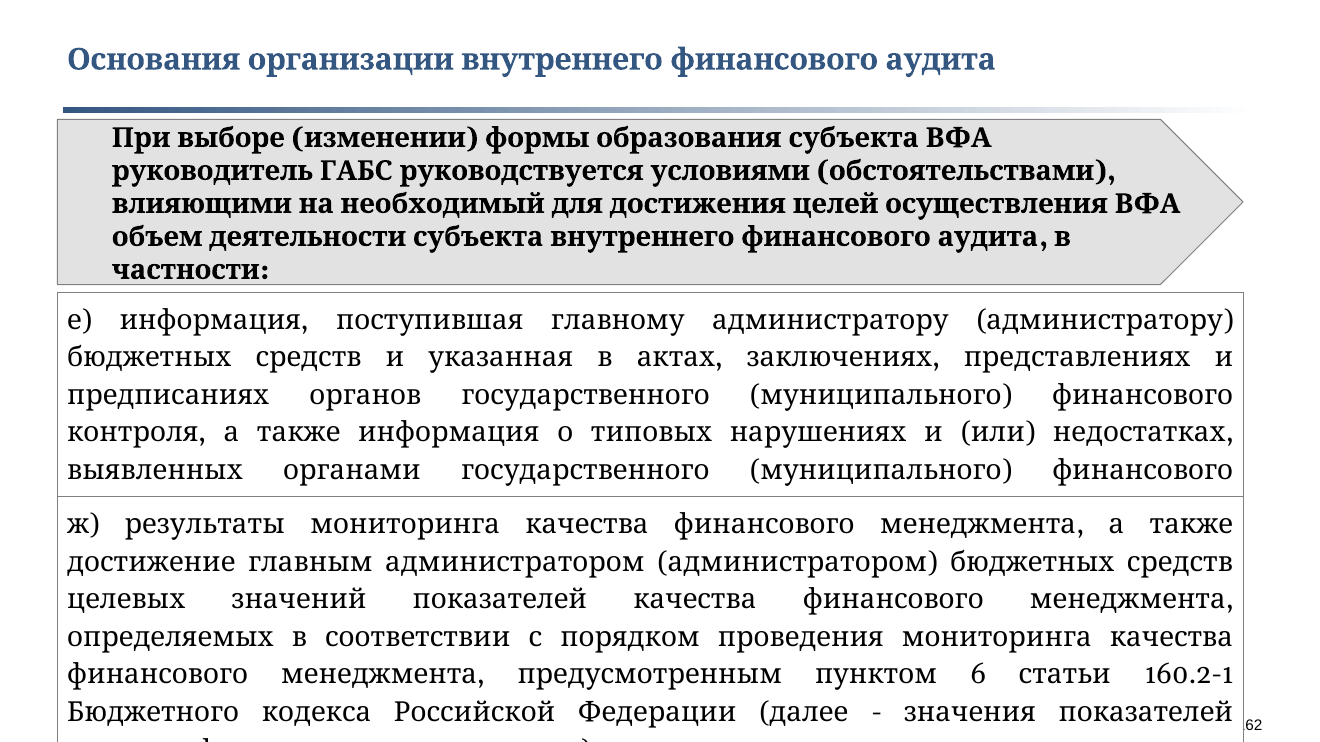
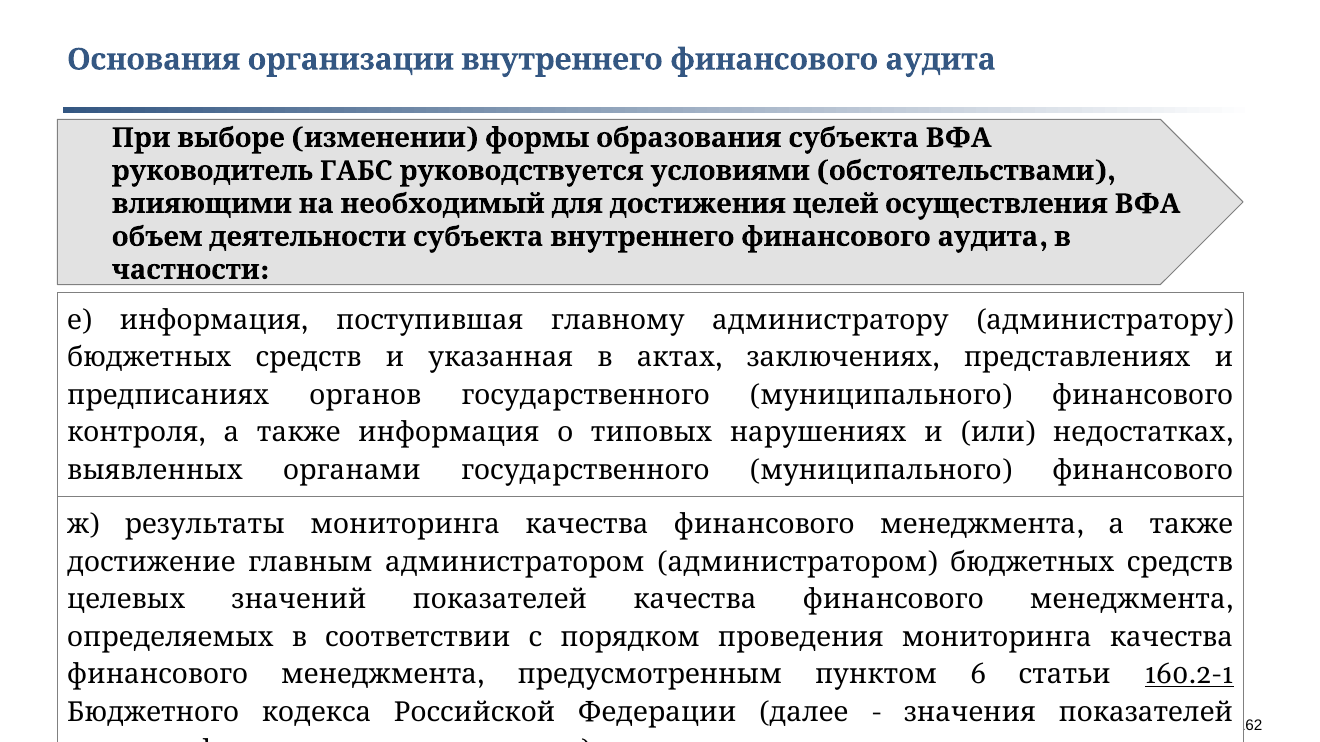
160.2-1 underline: none -> present (1189, 675)
